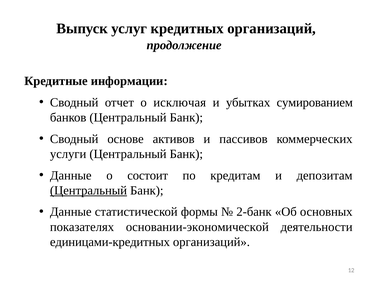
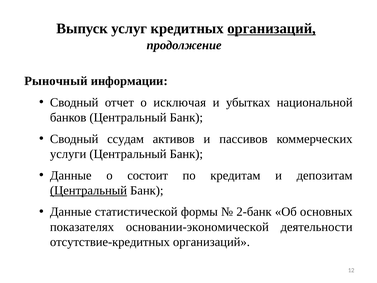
организаций underline: none -> present (272, 28)
Кредитные: Кредитные -> Рыночный (56, 81)
сумированием: сумированием -> национальной (315, 102)
основе: основе -> ссудам (126, 139)
единицами-кредитных: единицами-кредитных -> отсутствие-кредитных (110, 242)
